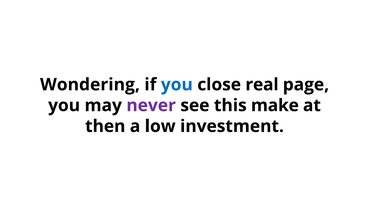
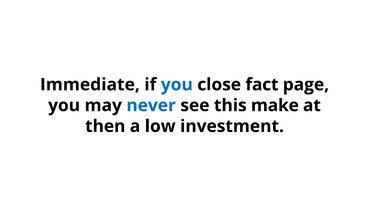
Wondering: Wondering -> Immediate (90, 84)
real: real -> fact (262, 84)
never colour: purple -> blue (151, 105)
